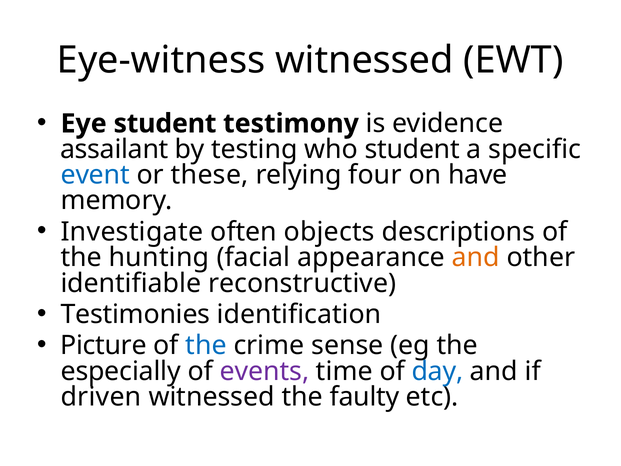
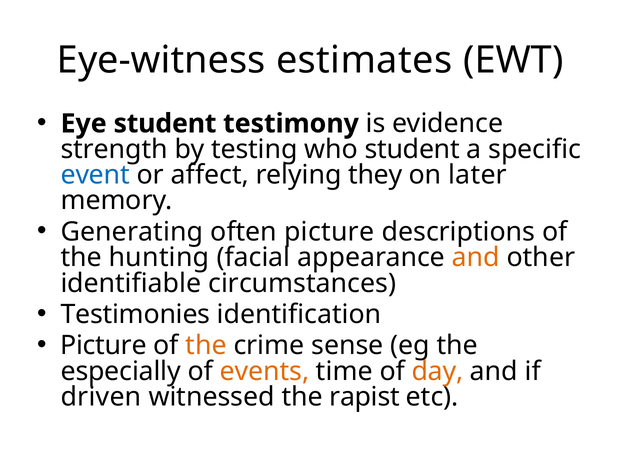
Eye-witness witnessed: witnessed -> estimates (364, 60)
assailant: assailant -> strength (114, 149)
these: these -> affect (210, 175)
four: four -> they (375, 175)
have: have -> later (478, 175)
Investigate: Investigate -> Generating (132, 232)
often objects: objects -> picture (329, 232)
reconstructive: reconstructive -> circumstances (302, 283)
the colour: blue -> orange (206, 345)
events colour: purple -> orange (265, 371)
day colour: blue -> orange (437, 371)
faulty: faulty -> rapist (365, 397)
